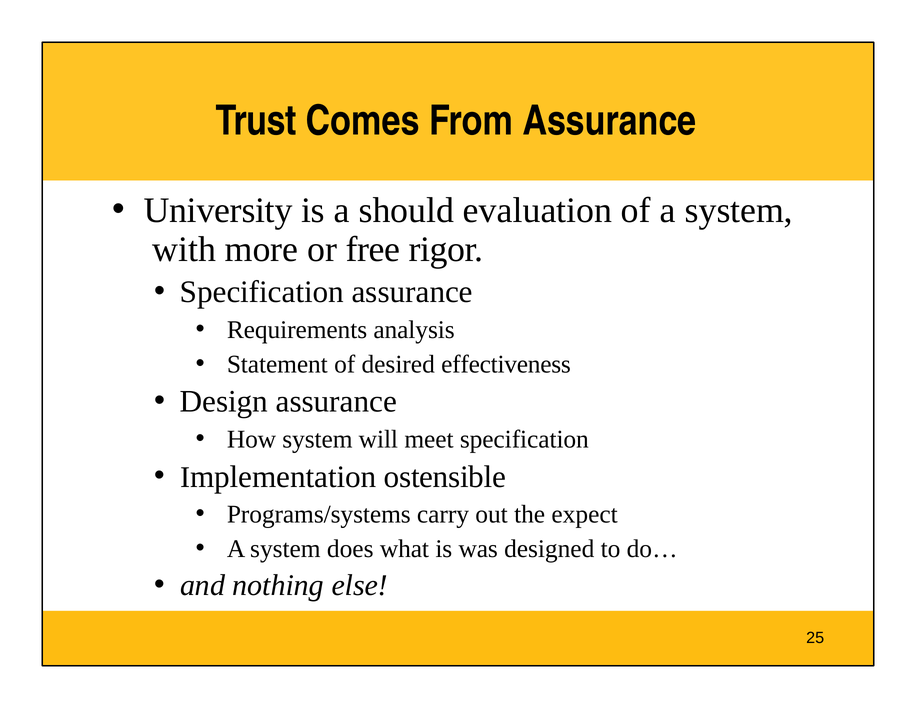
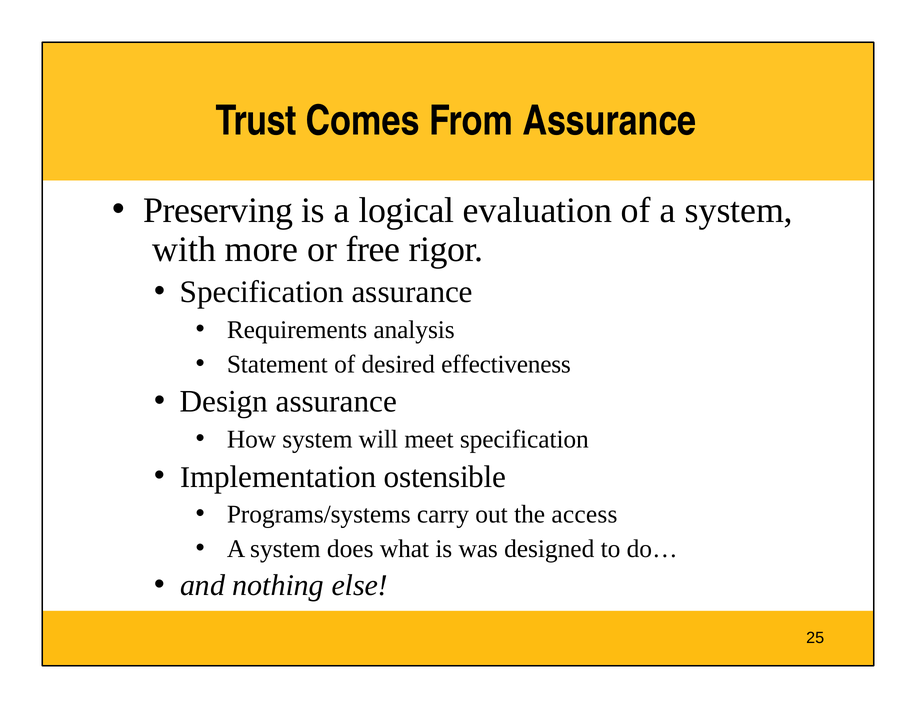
University: University -> Preserving (218, 211)
should: should -> logical (407, 211)
expect: expect -> access (584, 514)
